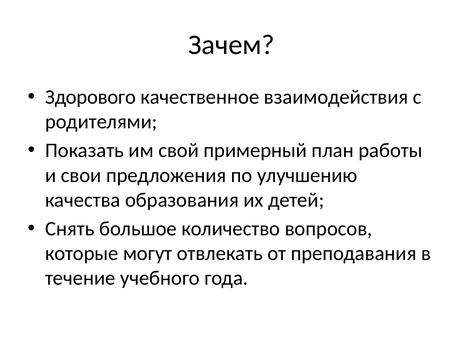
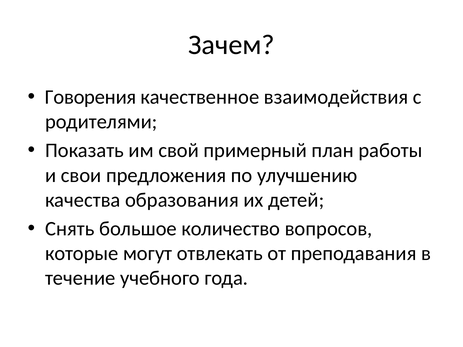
Здорового: Здорового -> Говорения (91, 97)
